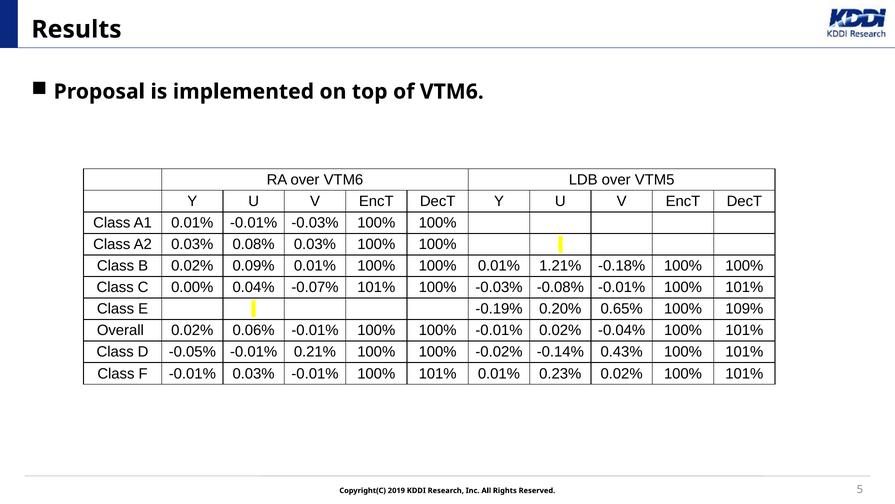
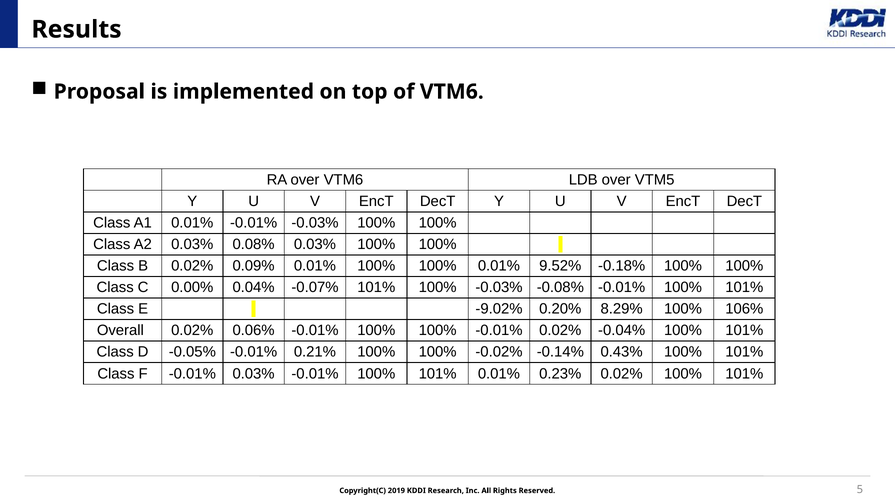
1.21%: 1.21% -> 9.52% (560, 266)
-0.19%: -0.19% -> -9.02% (499, 309)
0.65%: 0.65% -> 8.29% (622, 309)
109%: 109% -> 106% (744, 309)
